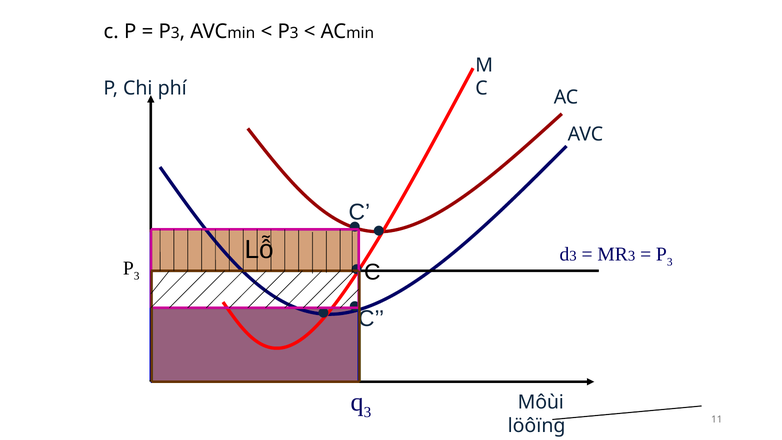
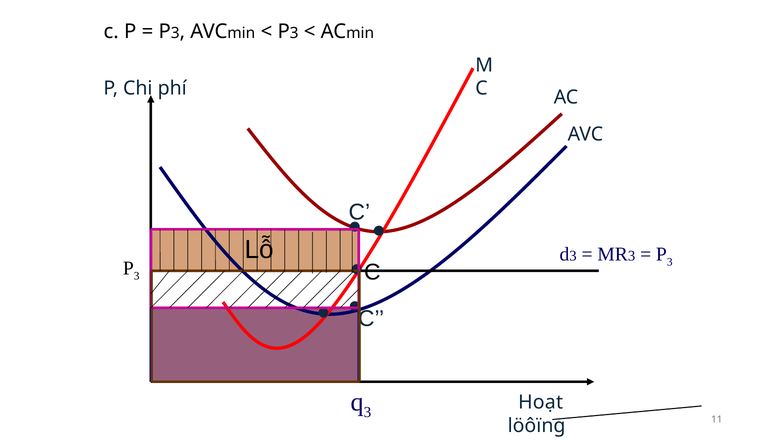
Môùi: Môùi -> Hoạt (541, 402)
